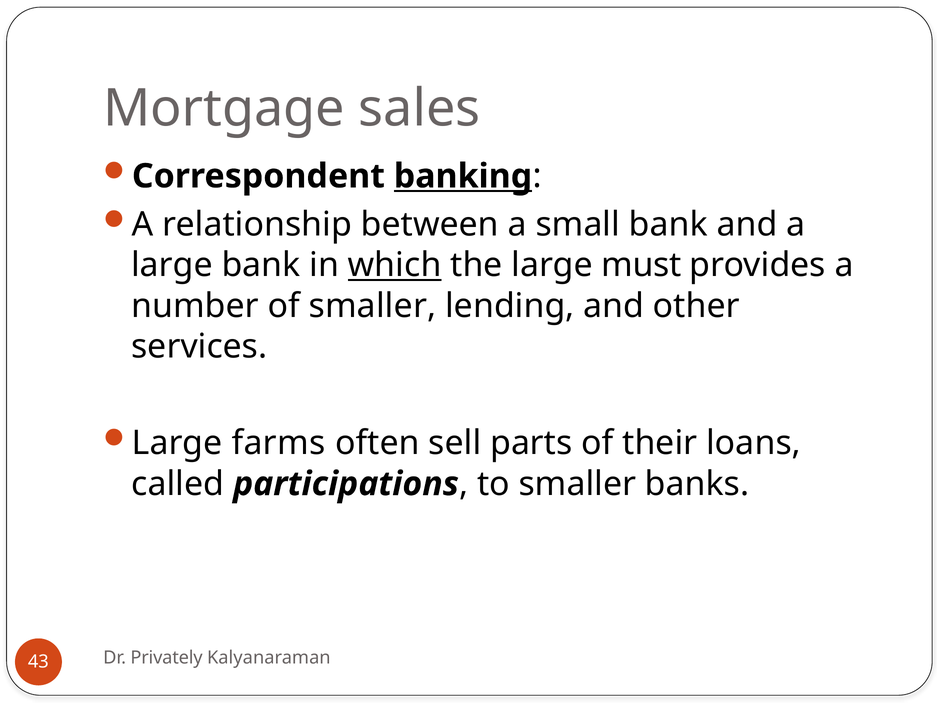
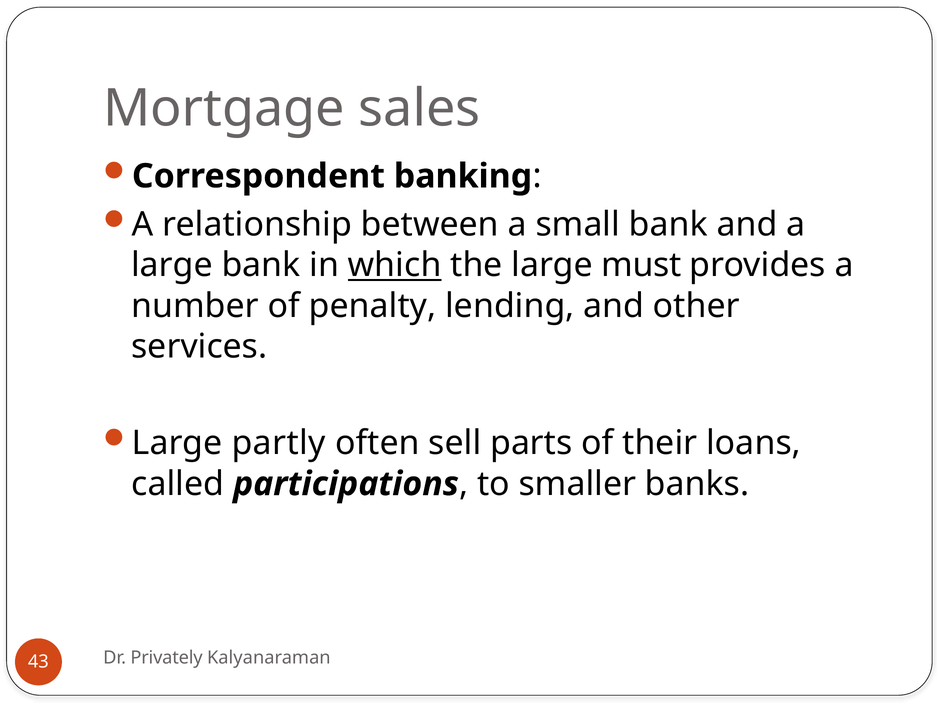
banking underline: present -> none (463, 176)
of smaller: smaller -> penalty (373, 306)
farms: farms -> partly (279, 443)
